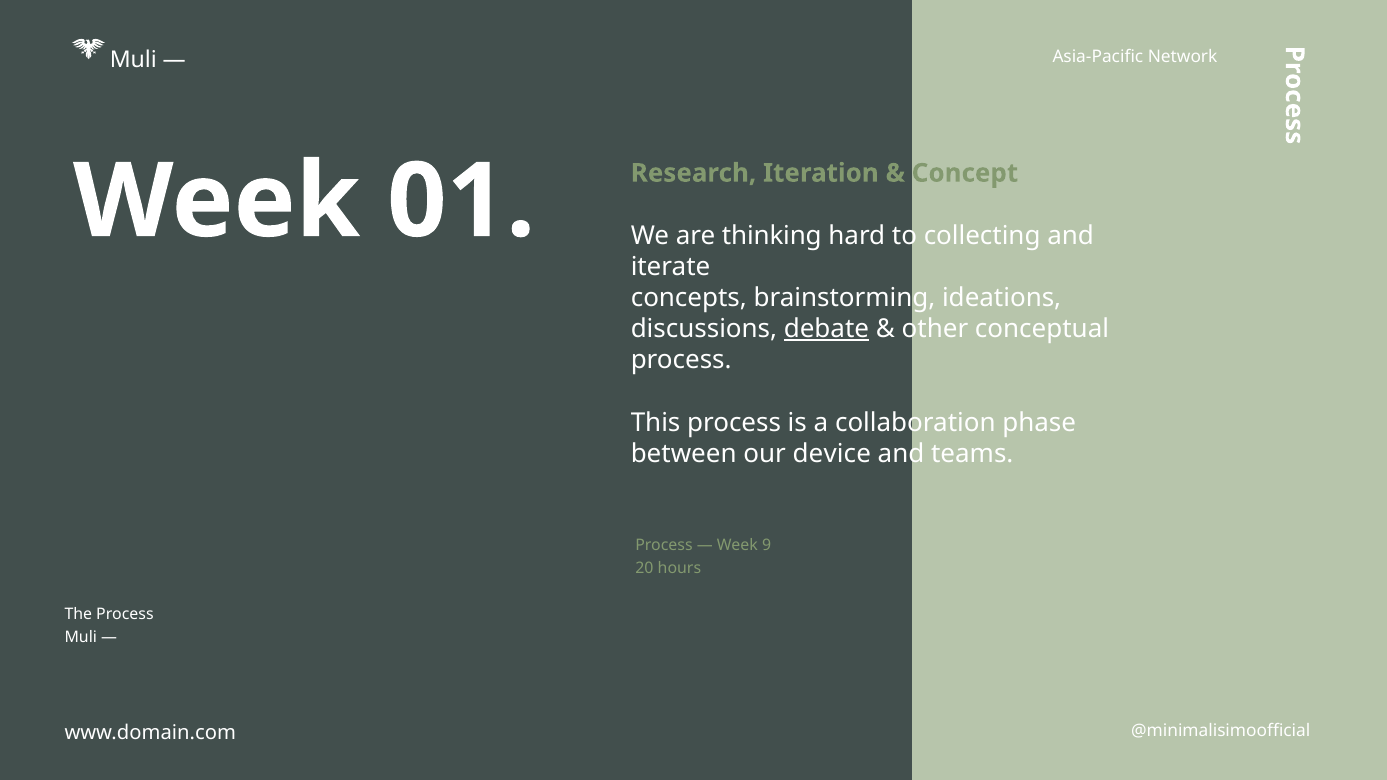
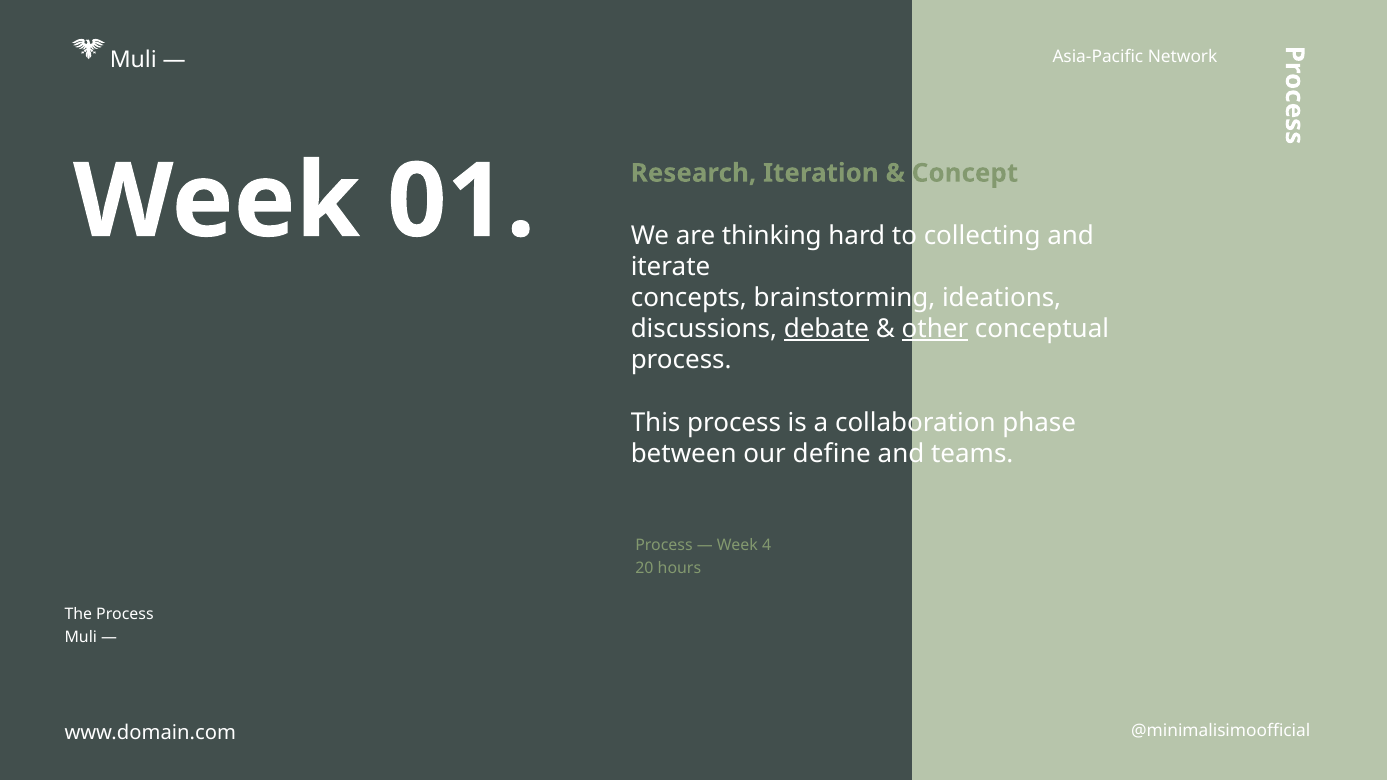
other underline: none -> present (935, 329)
device: device -> define (832, 454)
9: 9 -> 4 (767, 545)
